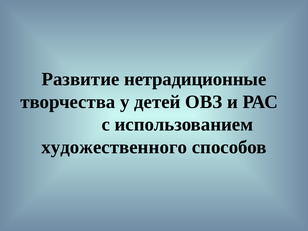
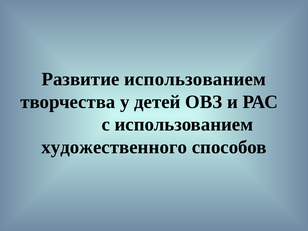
Развитие нетрадиционные: нетрадиционные -> использованием (195, 79)
